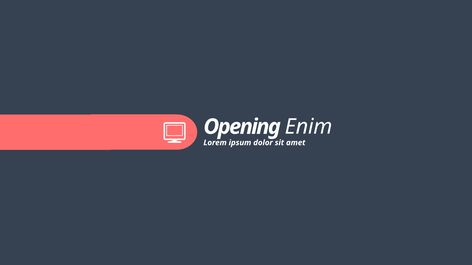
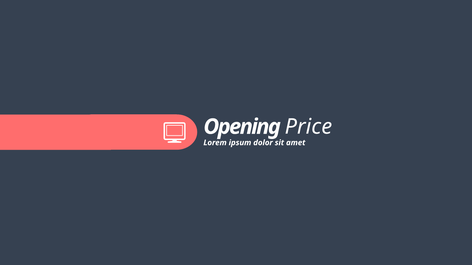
Enim: Enim -> Price (309, 127)
